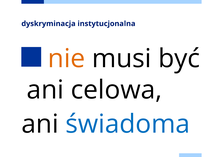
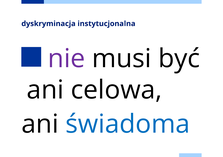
nie colour: orange -> purple (67, 59)
